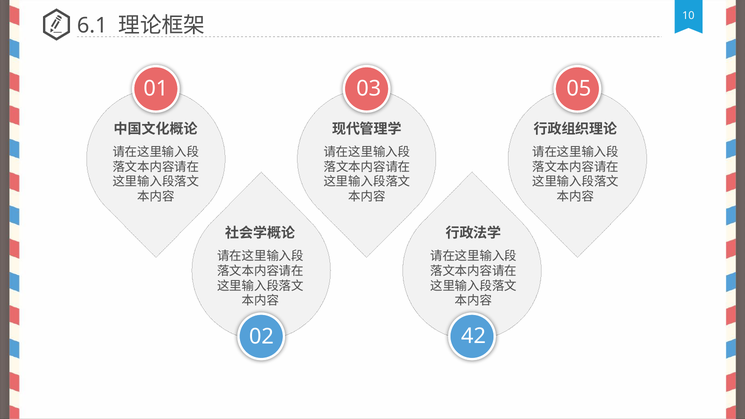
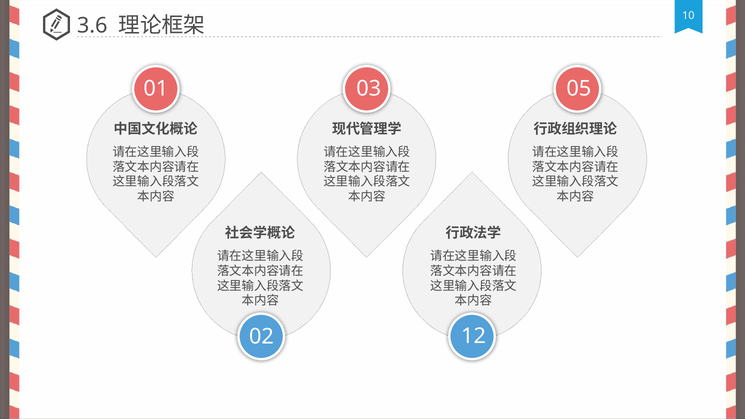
6.1: 6.1 -> 3.6 (92, 26)
42: 42 -> 12 (474, 336)
